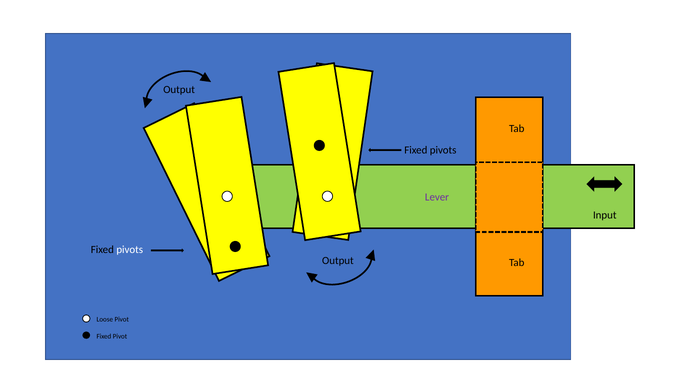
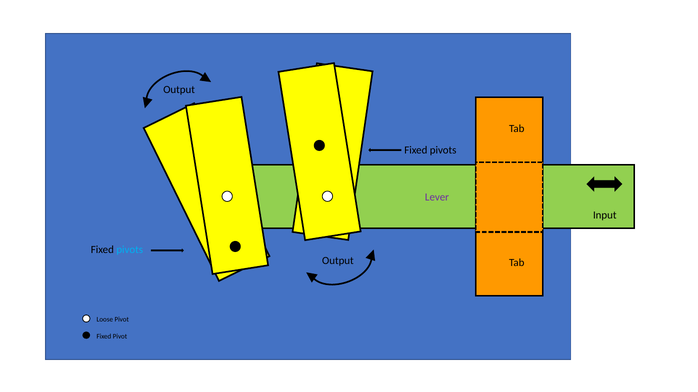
pivots colour: white -> light blue (130, 250)
